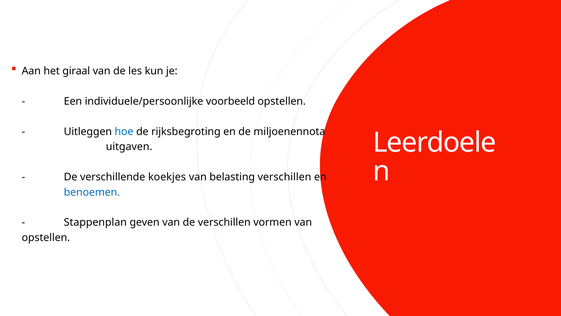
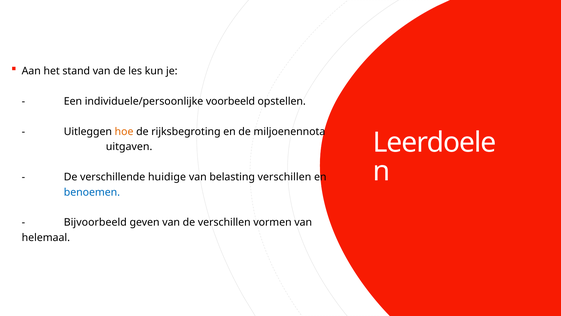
giraal: giraal -> stand (76, 71)
hoe colour: blue -> orange (124, 131)
koekjes: koekjes -> huidige (167, 177)
Stappenplan: Stappenplan -> Bijvoorbeeld (95, 222)
opstellen: opstellen -> helemaal (46, 237)
